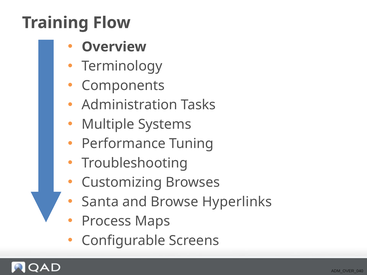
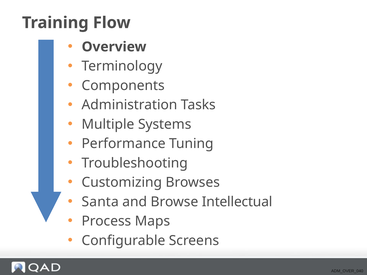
Hyperlinks: Hyperlinks -> Intellectual (237, 202)
